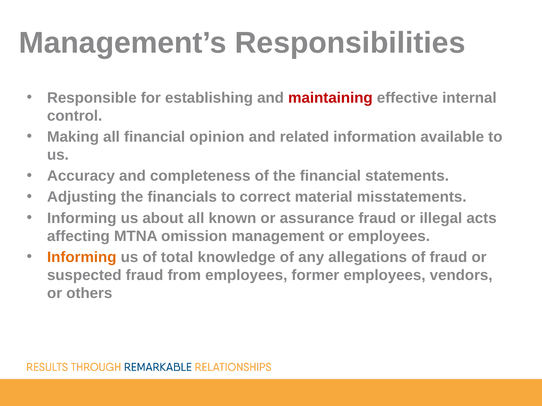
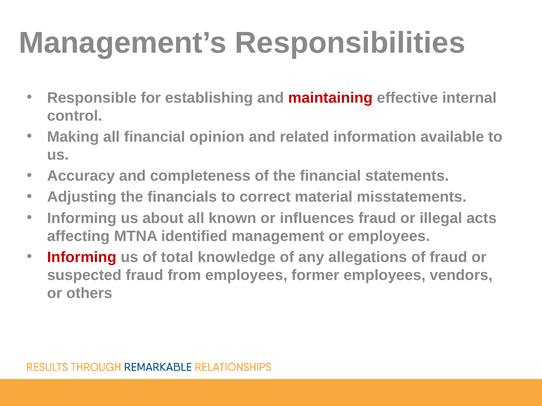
assurance: assurance -> influences (317, 218)
omission: omission -> identified (194, 236)
Informing colour: orange -> red (82, 257)
